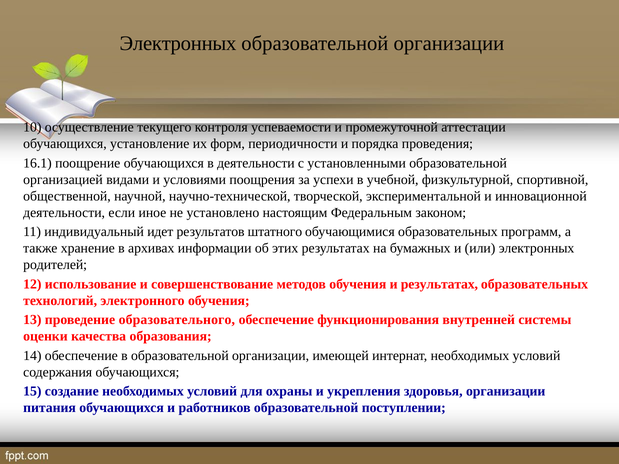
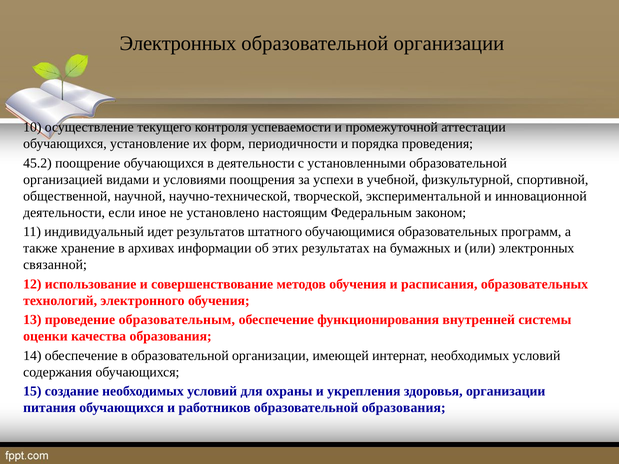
16.1: 16.1 -> 45.2 (37, 163)
родителей: родителей -> связанной (55, 265)
и результатах: результатах -> расписания (439, 284)
образовательного: образовательного -> образовательным (177, 320)
образовательной поступлении: поступлении -> образования (404, 408)
